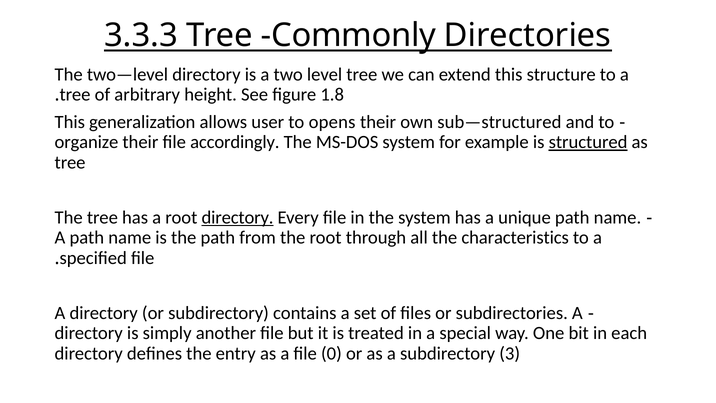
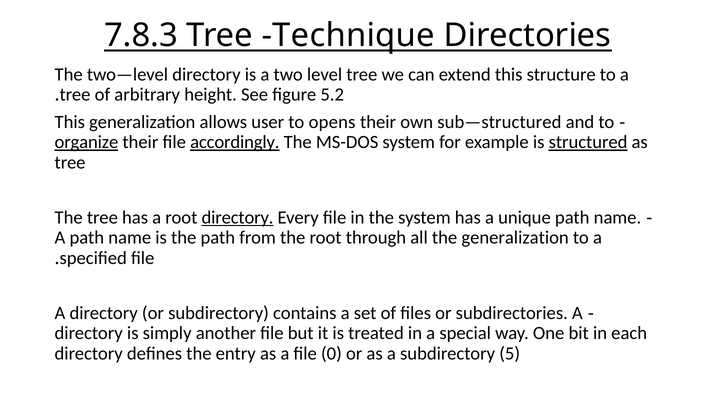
3.3.3: 3.3.3 -> 7.8.3 (141, 35)
Commonly: Commonly -> Technique (348, 35)
1.8: 1.8 -> 5.2 (332, 94)
organize underline: none -> present (86, 142)
accordingly underline: none -> present (235, 142)
the characteristics: characteristics -> generalization (515, 238)
3: 3 -> 5 (510, 353)
